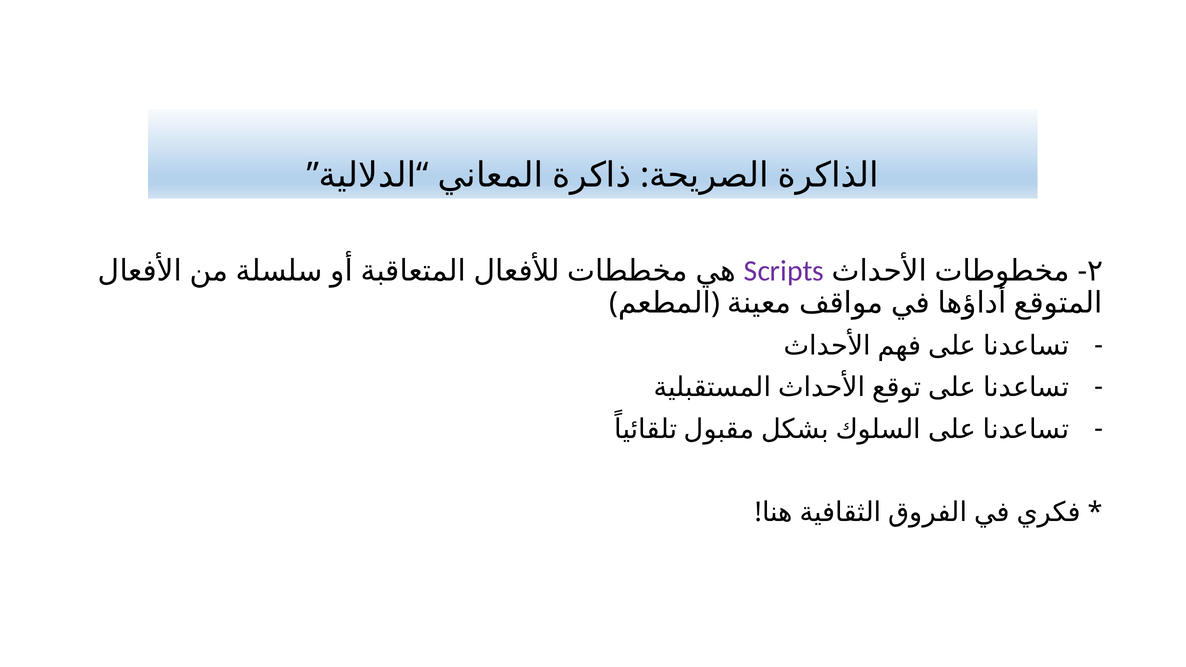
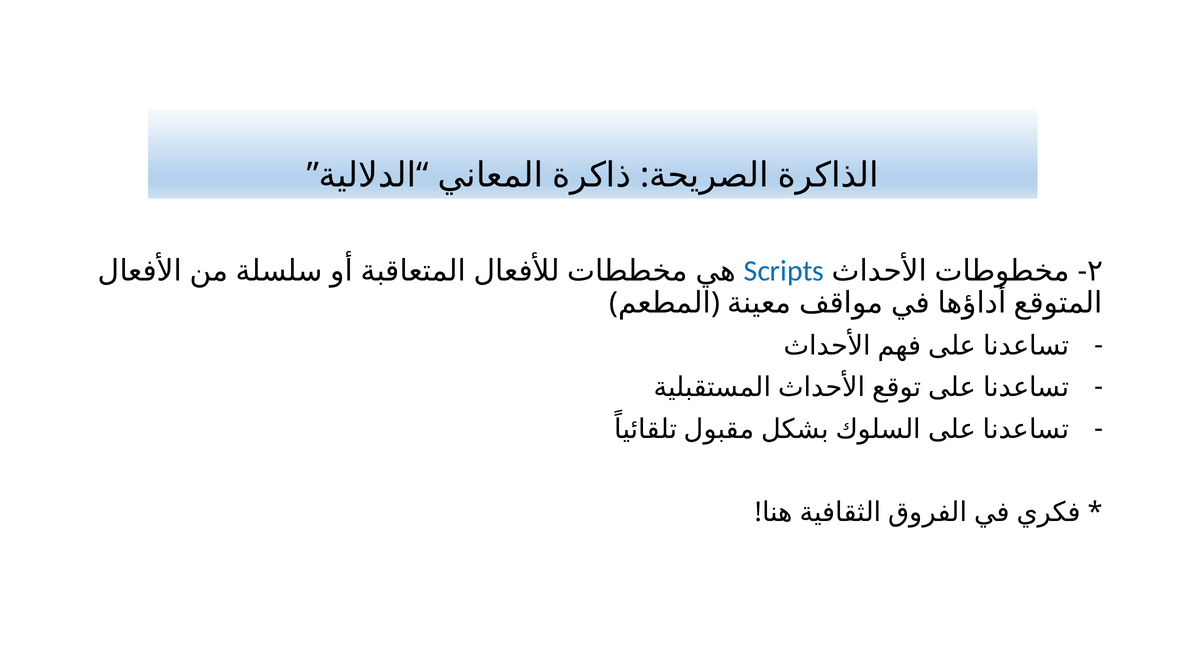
Scripts colour: purple -> blue (784, 271)
